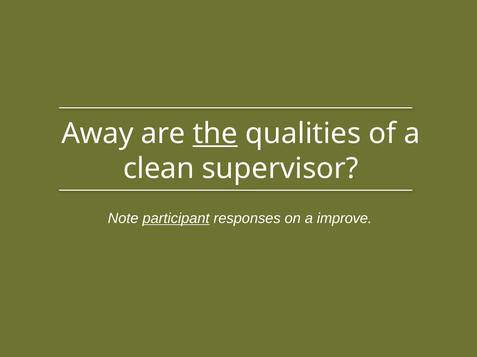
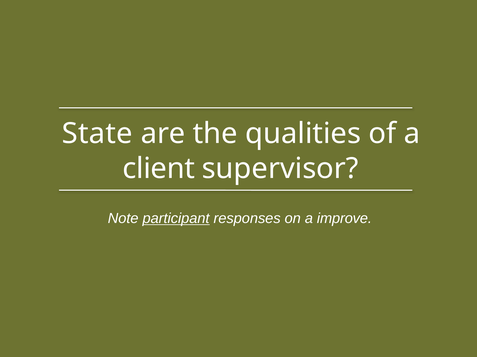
Away: Away -> State (97, 134)
the underline: present -> none (215, 134)
clean: clean -> client (159, 169)
